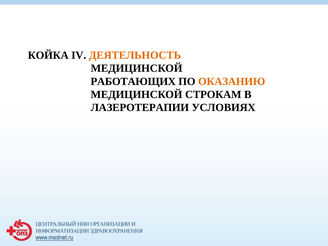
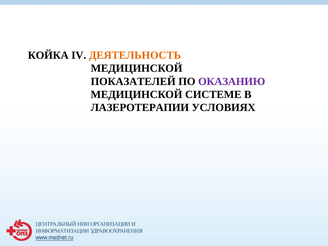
РАБОТАЮЩИХ: РАБОТАЮЩИХ -> ПОКАЗАТЕЛЕЙ (133, 81)
ОКАЗАНИЮ colour: orange -> purple (232, 81)
СТРОКАМ: СТРОКАМ -> СИСТЕМЕ (213, 95)
